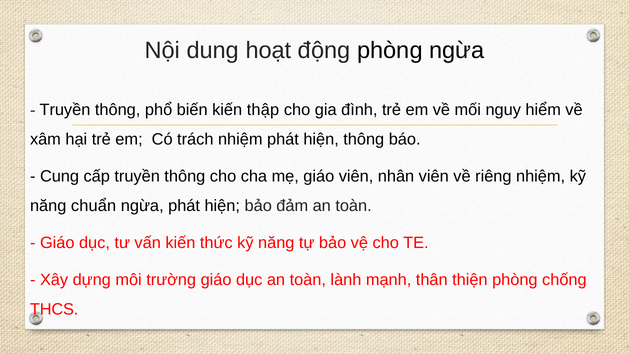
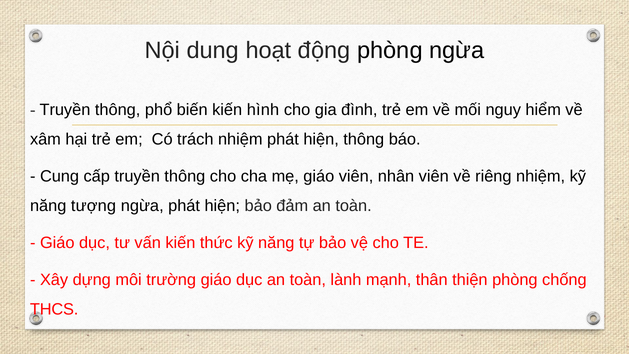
thập: thập -> hình (263, 110)
chuẩn: chuẩn -> tượng (94, 206)
